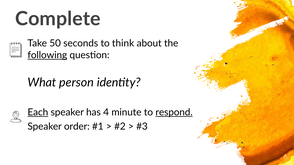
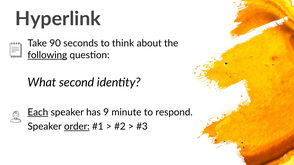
Complete: Complete -> Hyperlink (58, 19)
50: 50 -> 90 (55, 43)
person: person -> second (77, 83)
4: 4 -> 9 (106, 112)
respond underline: present -> none (174, 112)
order underline: none -> present (77, 127)
